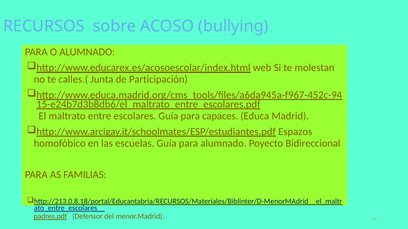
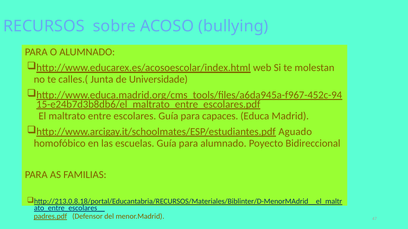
Participación: Participación -> Universidade (158, 79)
Espazos: Espazos -> Aguado (295, 132)
